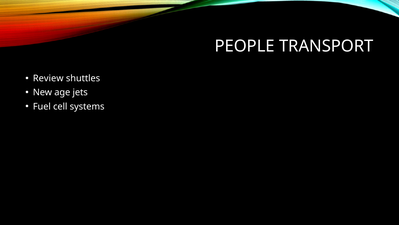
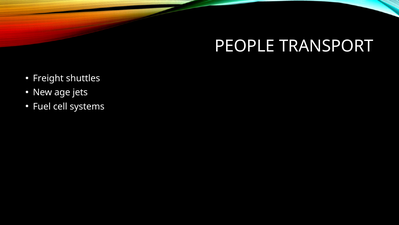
Review: Review -> Freight (48, 78)
